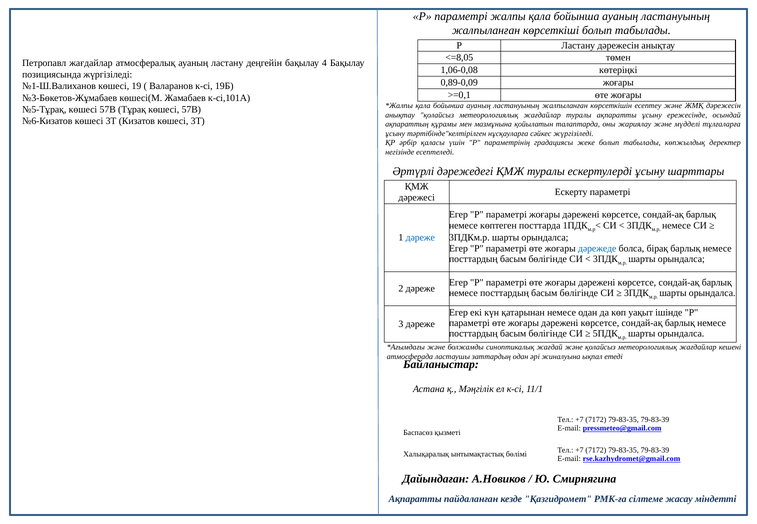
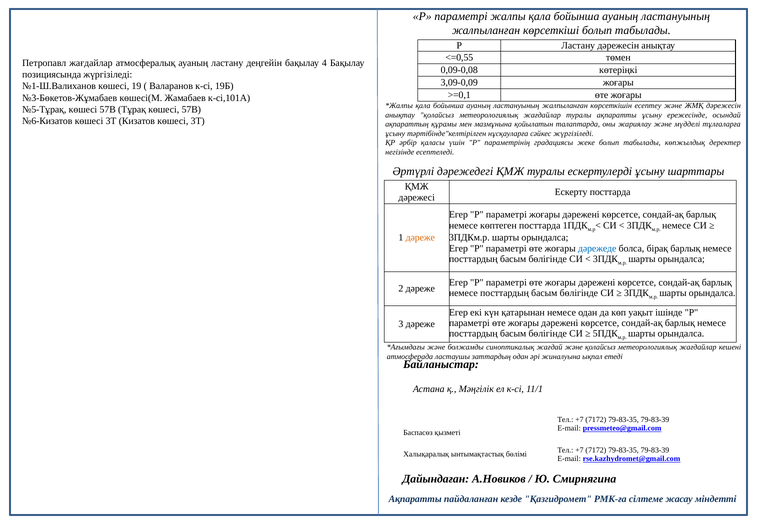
<=8,05: <=8,05 -> <=0,55 (459, 58)
1,06-0,08: 1,06-0,08 -> 0,09-0,08 (459, 70)
0,89-0,09: 0,89-0,09 -> 3,09-0,09 (459, 83)
Ескерту параметрі: параметрі -> посттарда (610, 192)
дәреже colour: blue -> orange (420, 238)
